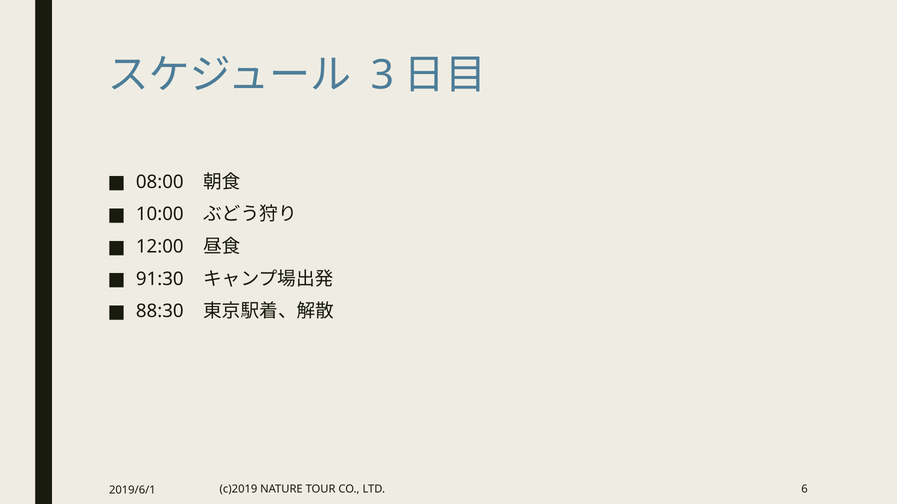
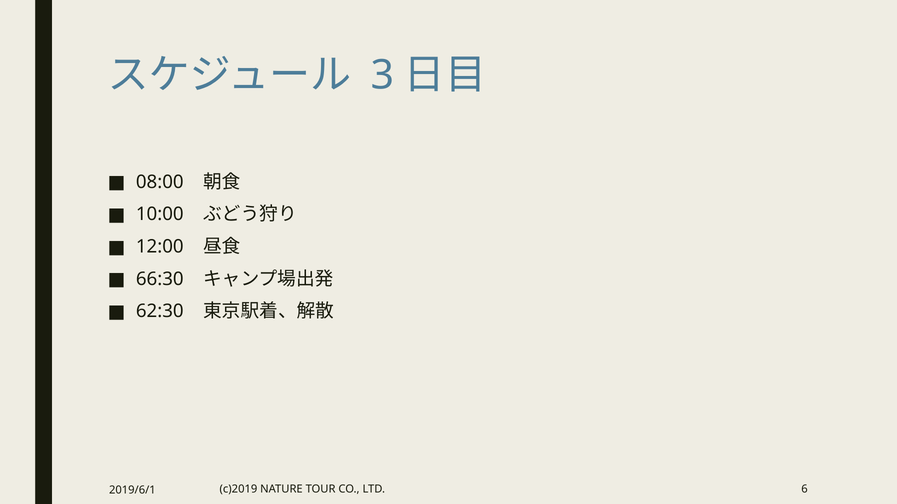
91:30: 91:30 -> 66:30 (160, 279)
88:30: 88:30 -> 62:30 (160, 312)
